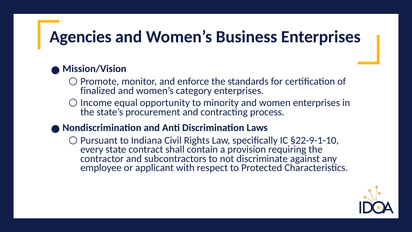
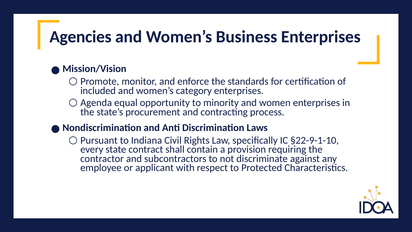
finalized: finalized -> included (98, 91)
Income: Income -> Agenda (96, 103)
